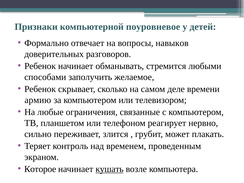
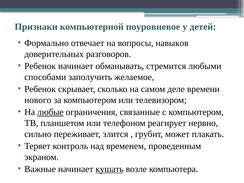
армию: армию -> нового (38, 100)
любые underline: none -> present (50, 112)
Которое: Которое -> Важные (40, 169)
